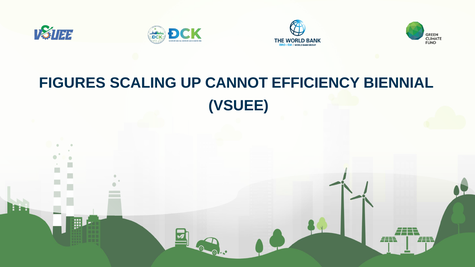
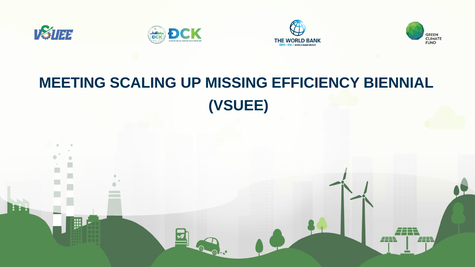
FIGURES: FIGURES -> MEETING (72, 83)
CANNOT: CANNOT -> MISSING (236, 83)
